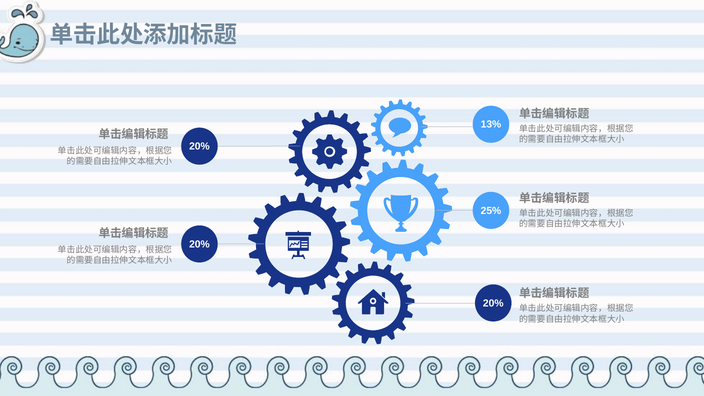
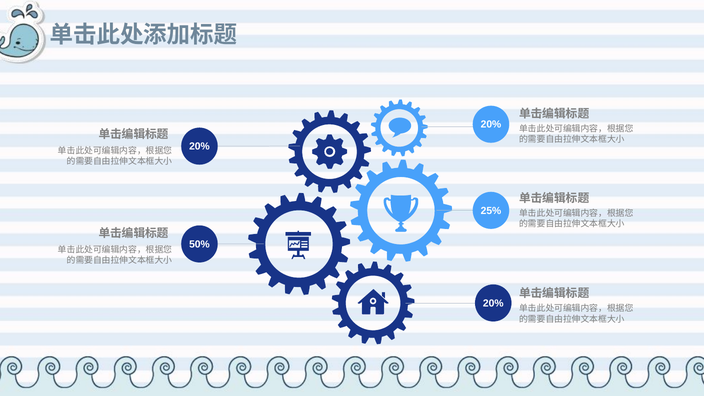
13%: 13% -> 20% (491, 125)
20%: 20% -> 50% (199, 244)
